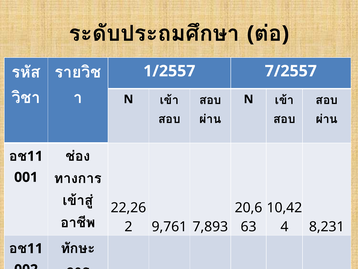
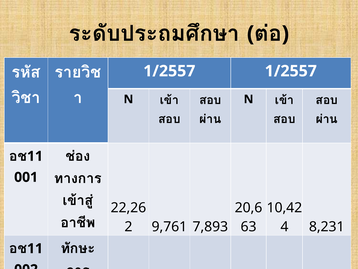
1/2557 7/2557: 7/2557 -> 1/2557 (291, 71)
